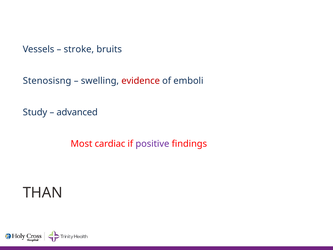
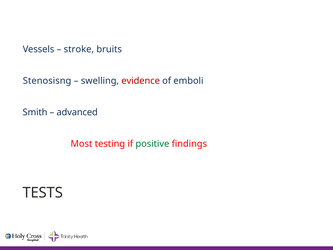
Study: Study -> Smith (35, 112)
cardiac: cardiac -> testing (110, 144)
positive colour: purple -> green (152, 144)
THAN: THAN -> TESTS (43, 192)
